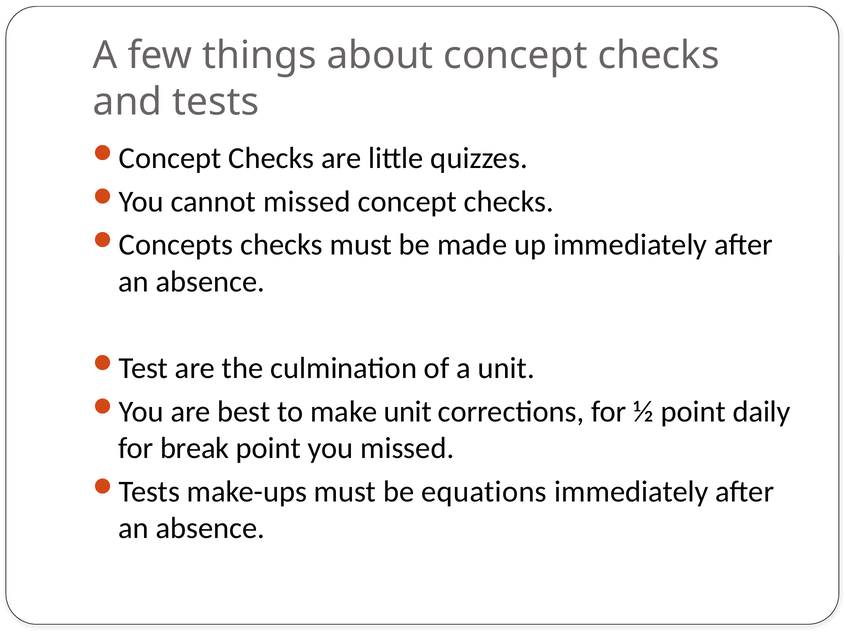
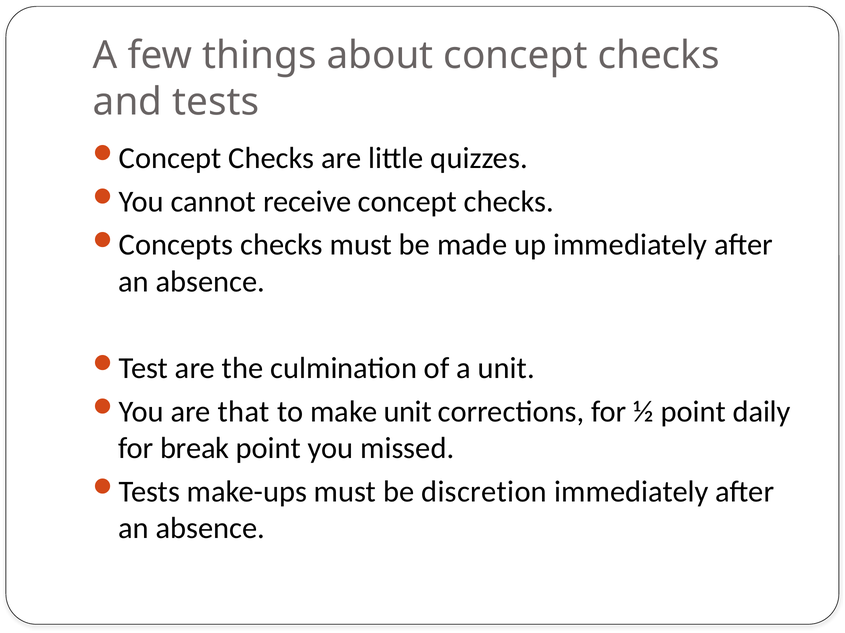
cannot missed: missed -> receive (307, 202)
best: best -> that (244, 412)
equations: equations -> discretion (484, 492)
